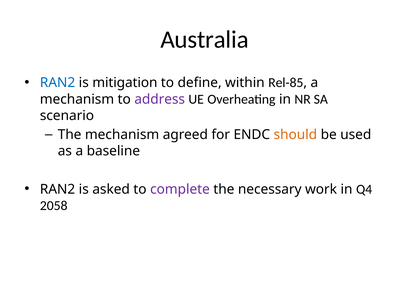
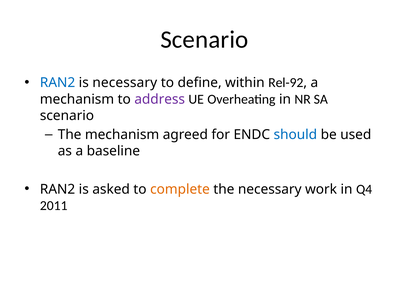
Australia: Australia -> Scenario (204, 40)
is mitigation: mitigation -> necessary (125, 83)
Rel-85: Rel-85 -> Rel-92 (286, 83)
should colour: orange -> blue (295, 135)
complete colour: purple -> orange (180, 189)
2058: 2058 -> 2011 (54, 205)
